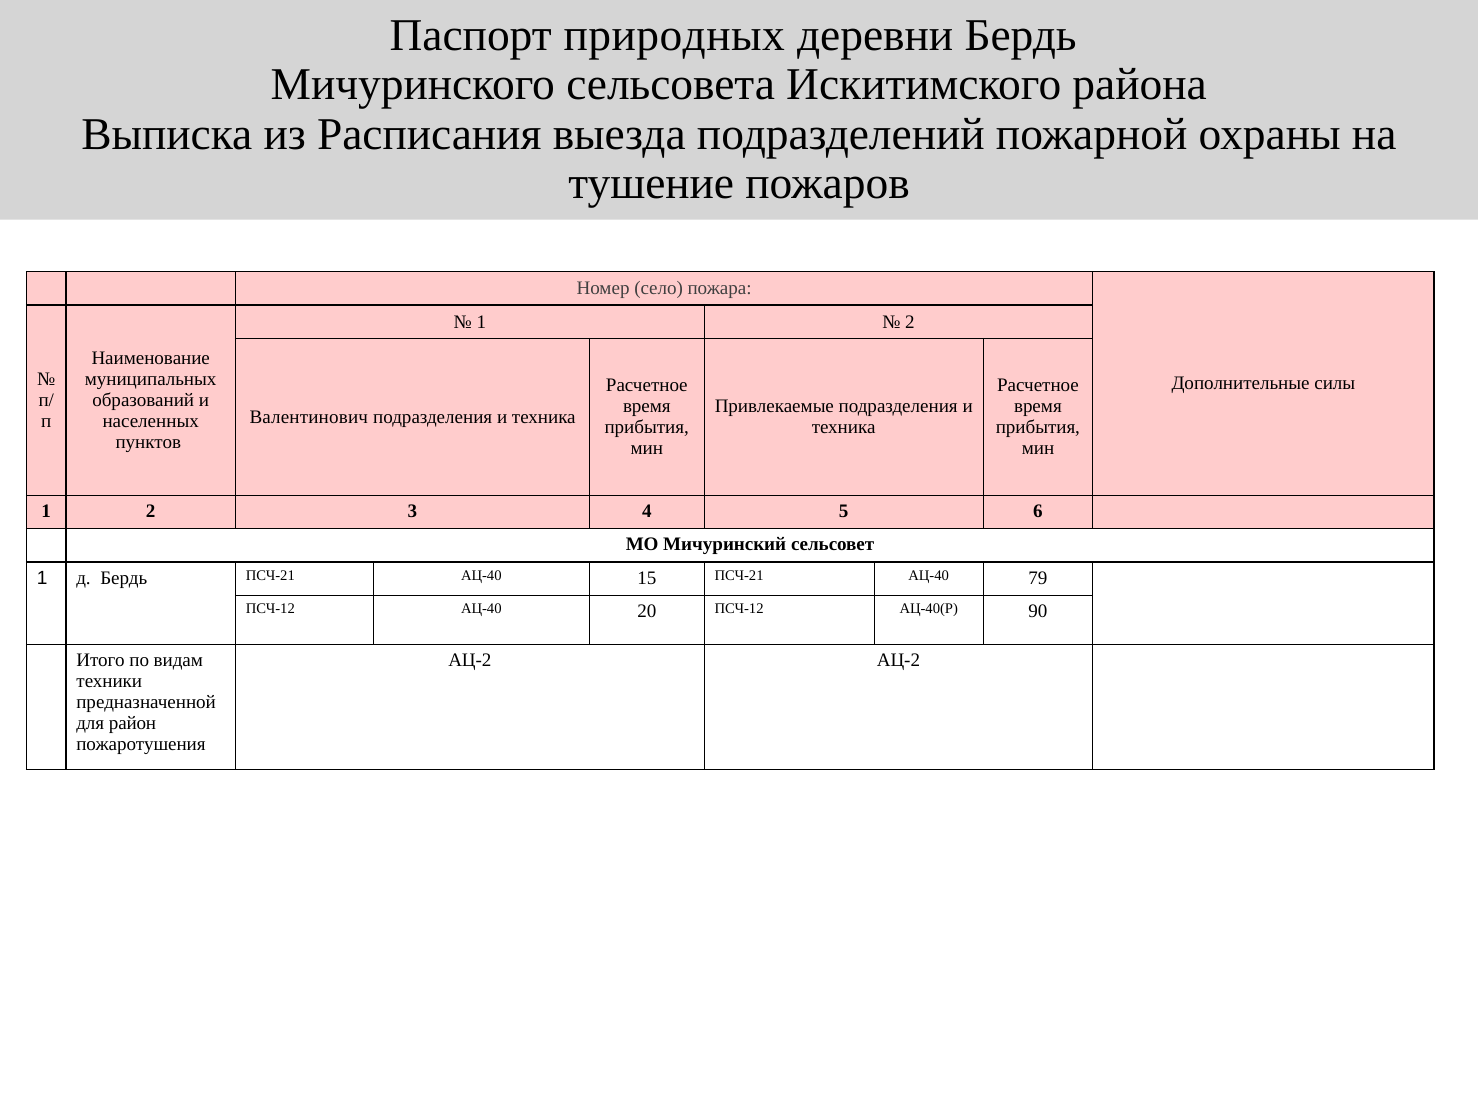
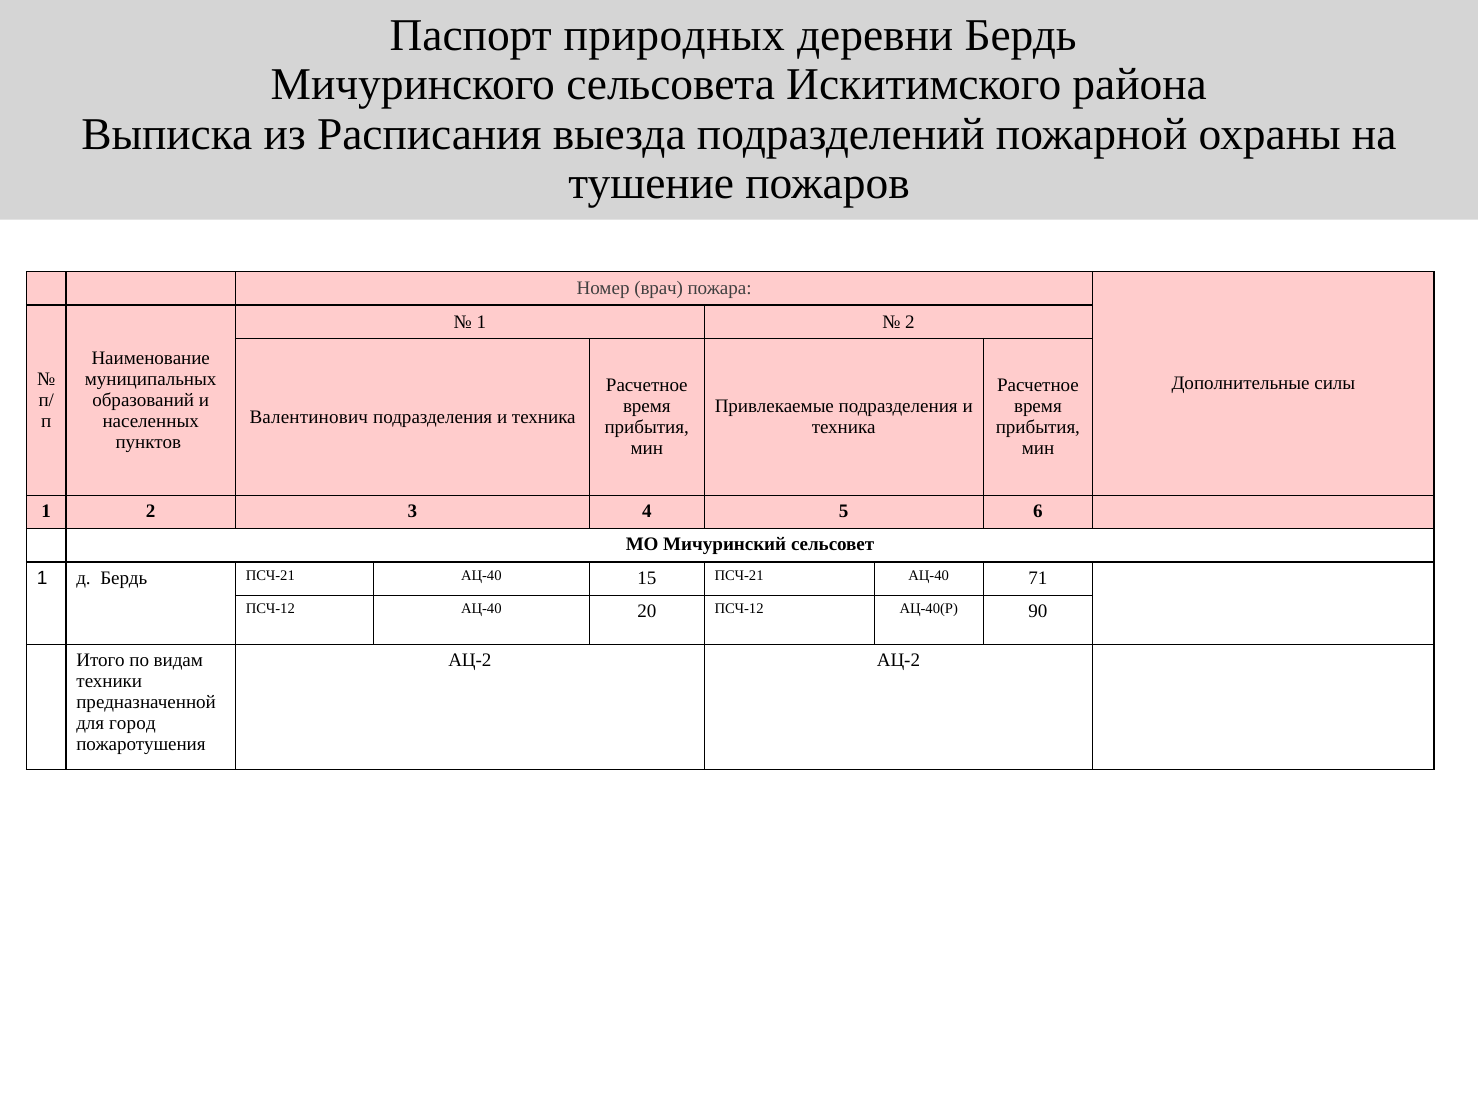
село: село -> врач (659, 289)
79: 79 -> 71 (1038, 578)
район: район -> город (132, 724)
